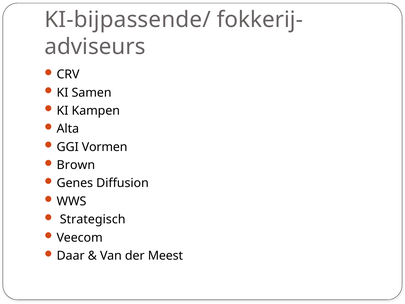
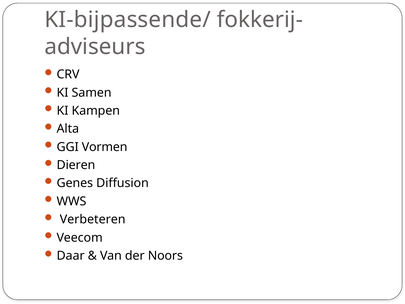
Brown: Brown -> Dieren (76, 165)
Strategisch: Strategisch -> Verbeteren (93, 219)
Meest: Meest -> Noors (165, 256)
